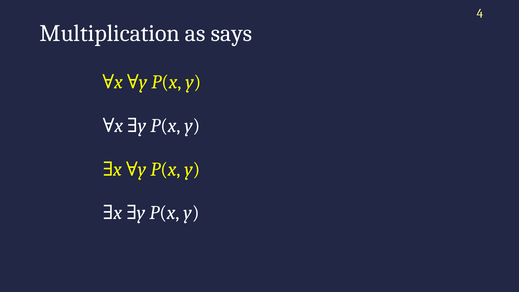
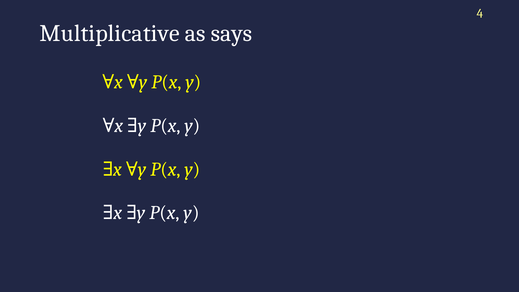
Multiplication: Multiplication -> Multiplicative (110, 33)
